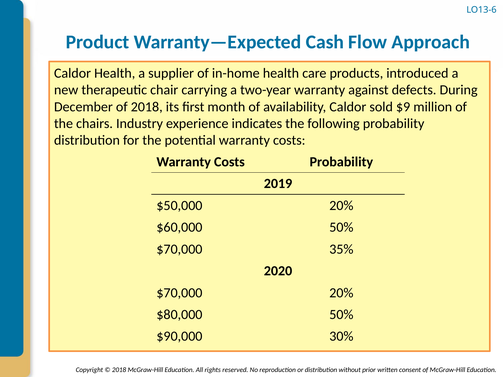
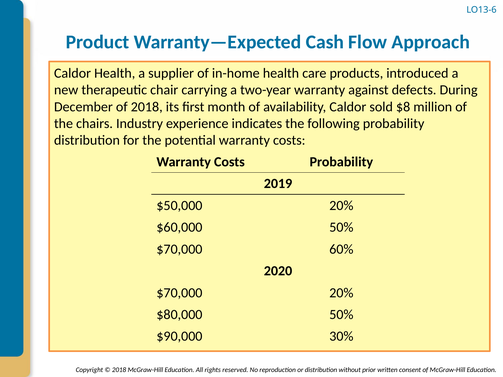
$9: $9 -> $8 (403, 107)
35%: 35% -> 60% (341, 249)
